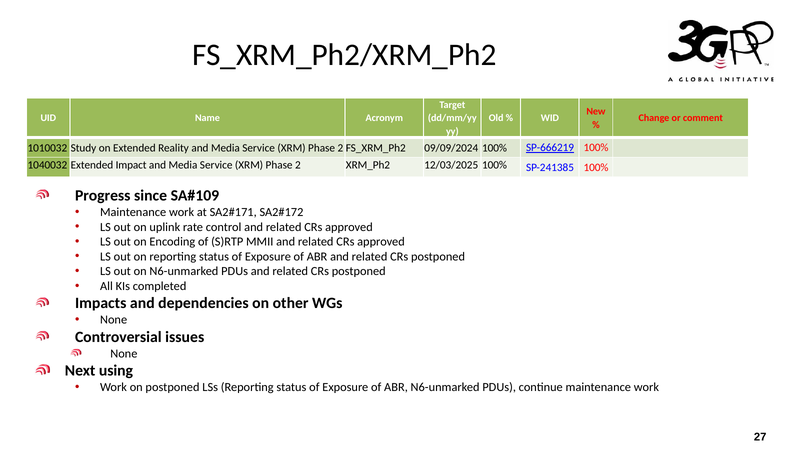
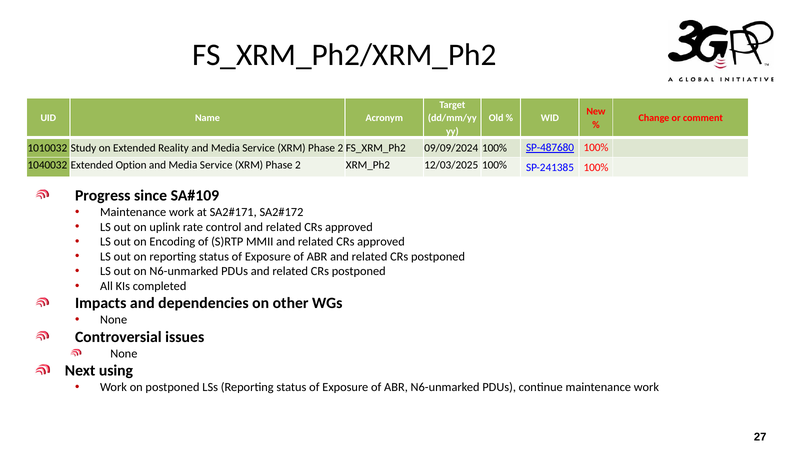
SP-666219: SP-666219 -> SP-487680 (550, 147)
Impact: Impact -> Option (131, 165)
